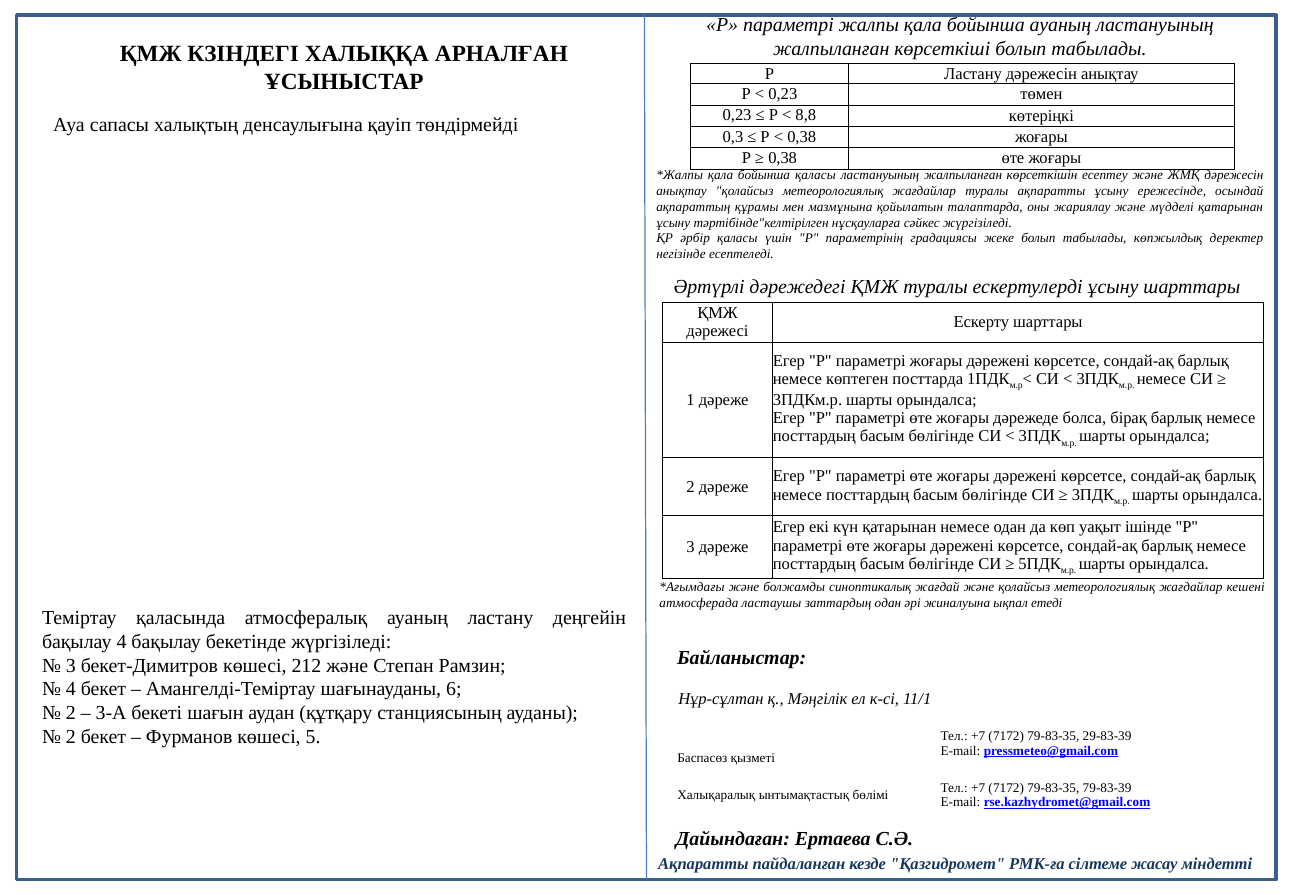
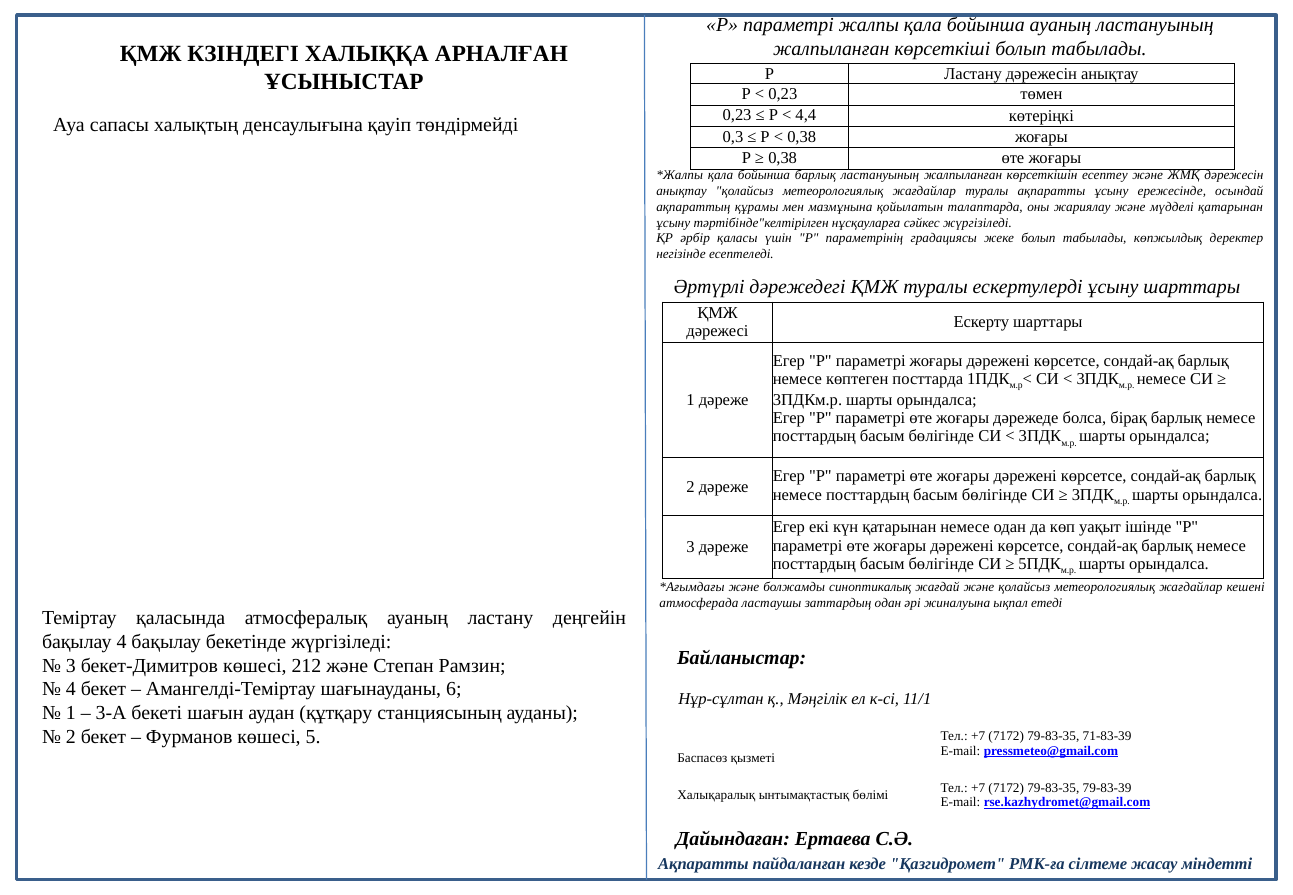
8,8: 8,8 -> 4,4 (806, 115)
бойынша қаласы: қаласы -> барлық (815, 175)
2: 2 -> 1 (71, 713)
29-83-39: 29-83-39 -> 71-83-39 (1107, 736)
